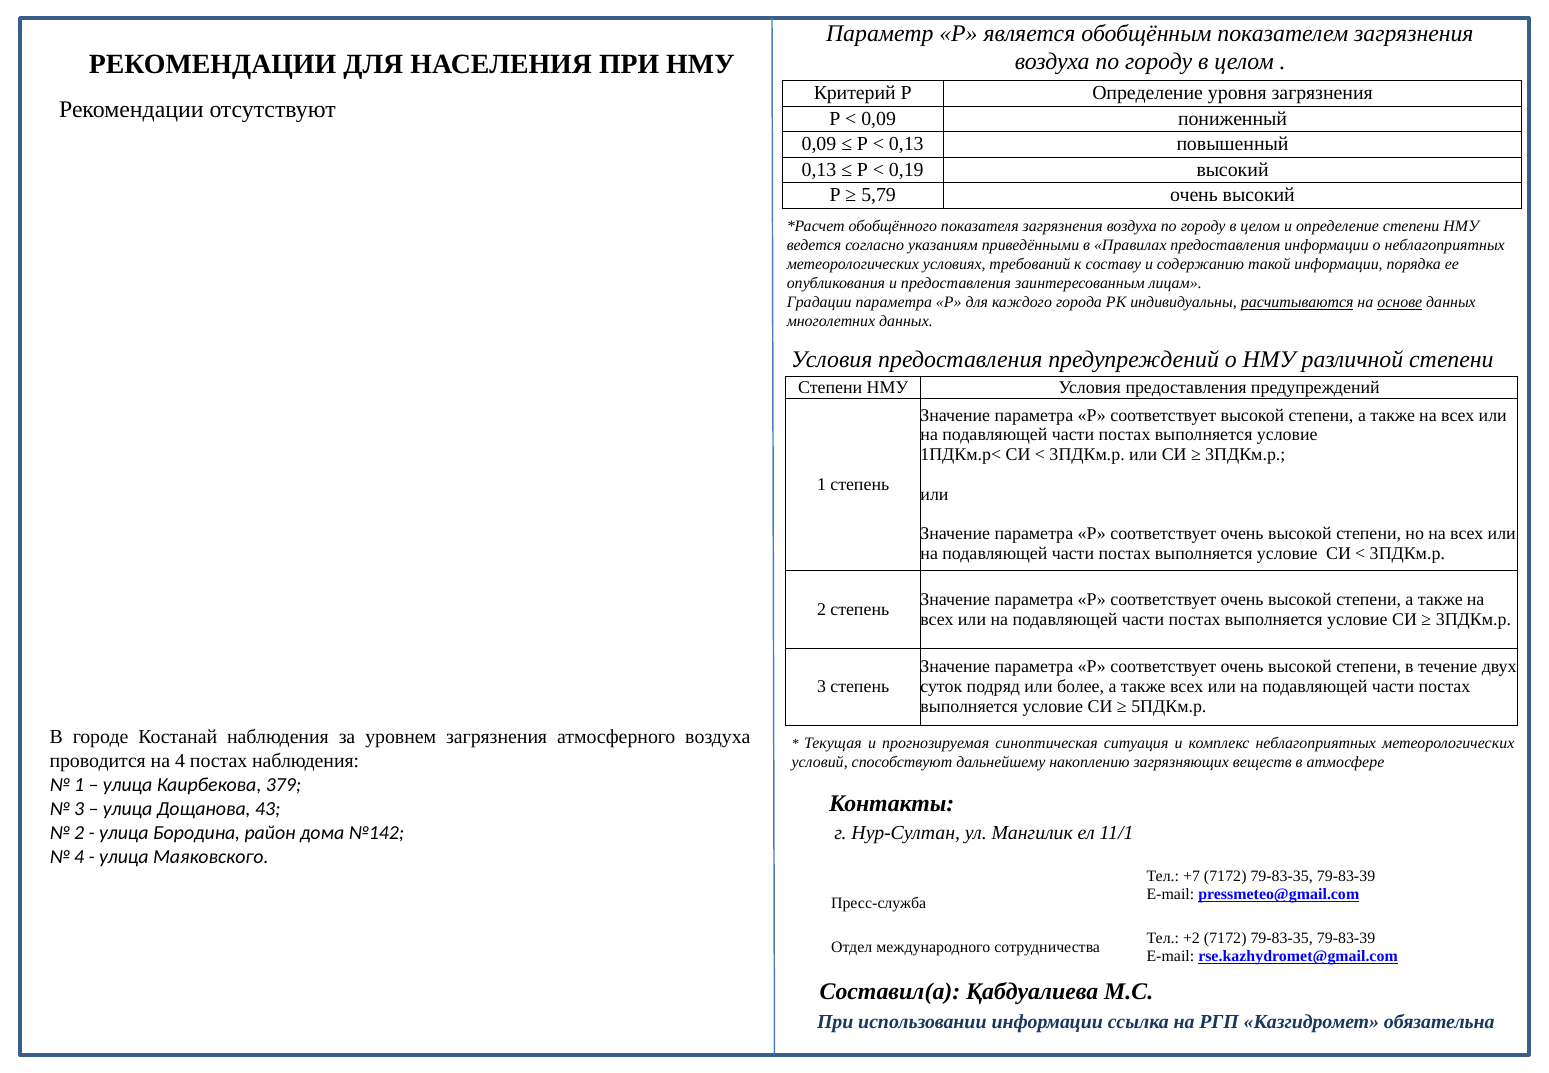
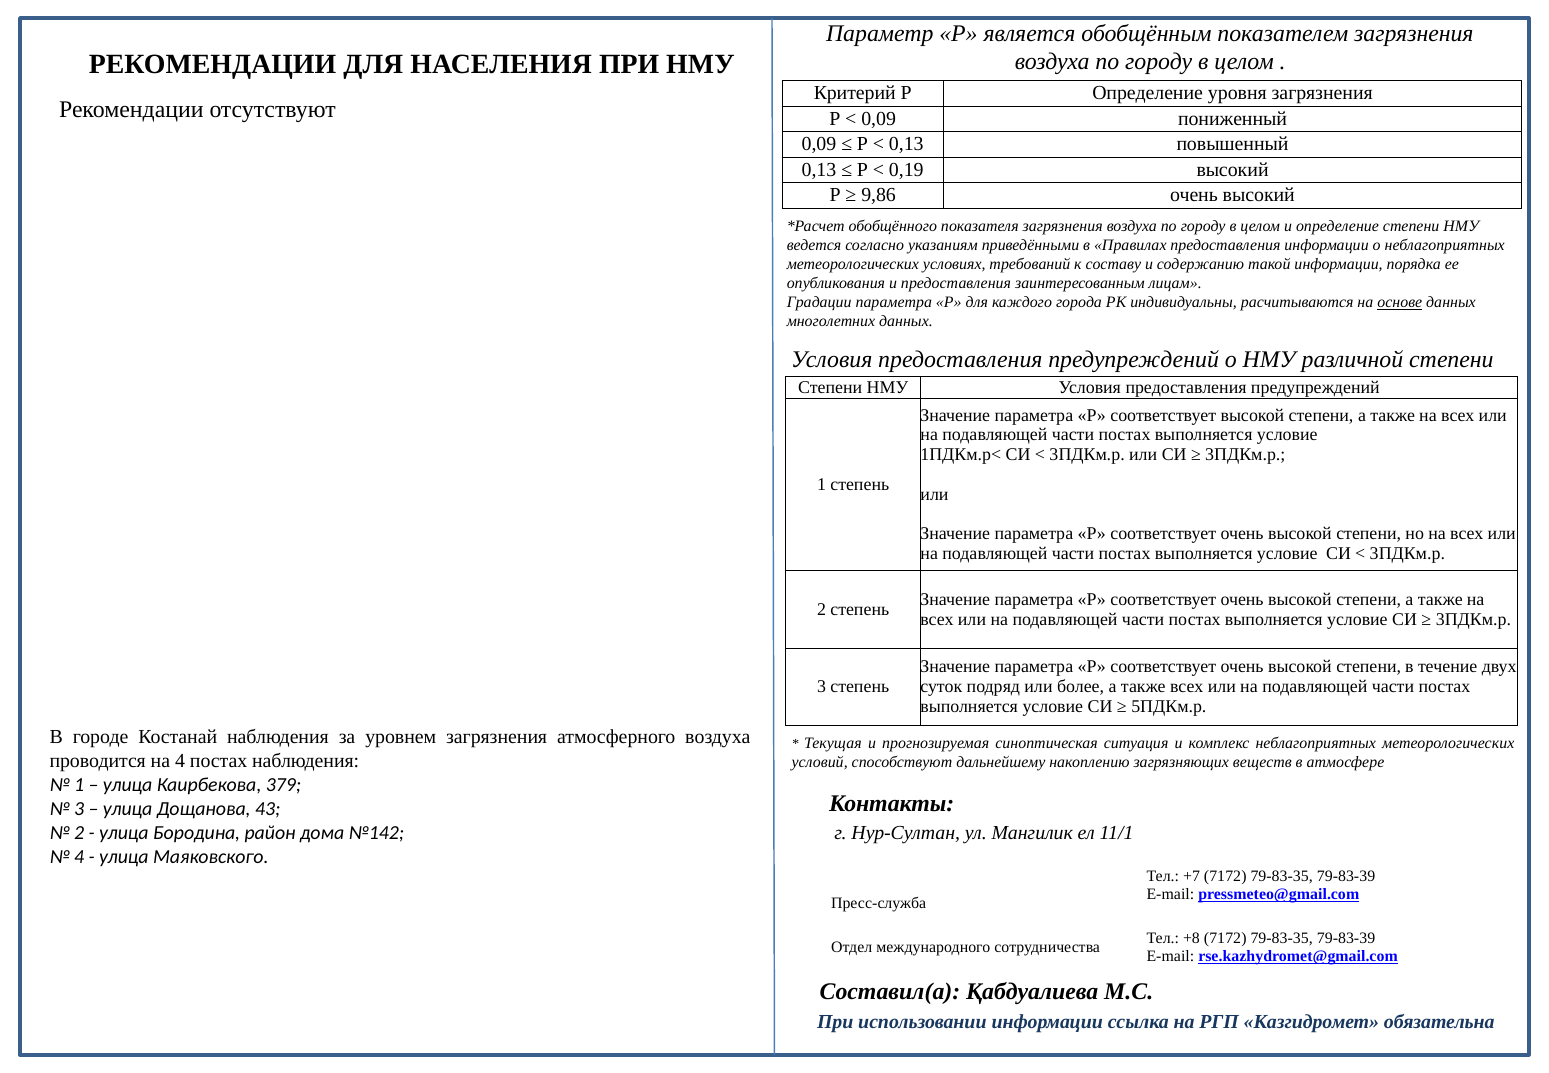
5,79: 5,79 -> 9,86 (879, 195)
расчитываются underline: present -> none (1297, 303)
+2: +2 -> +8 (1191, 938)
